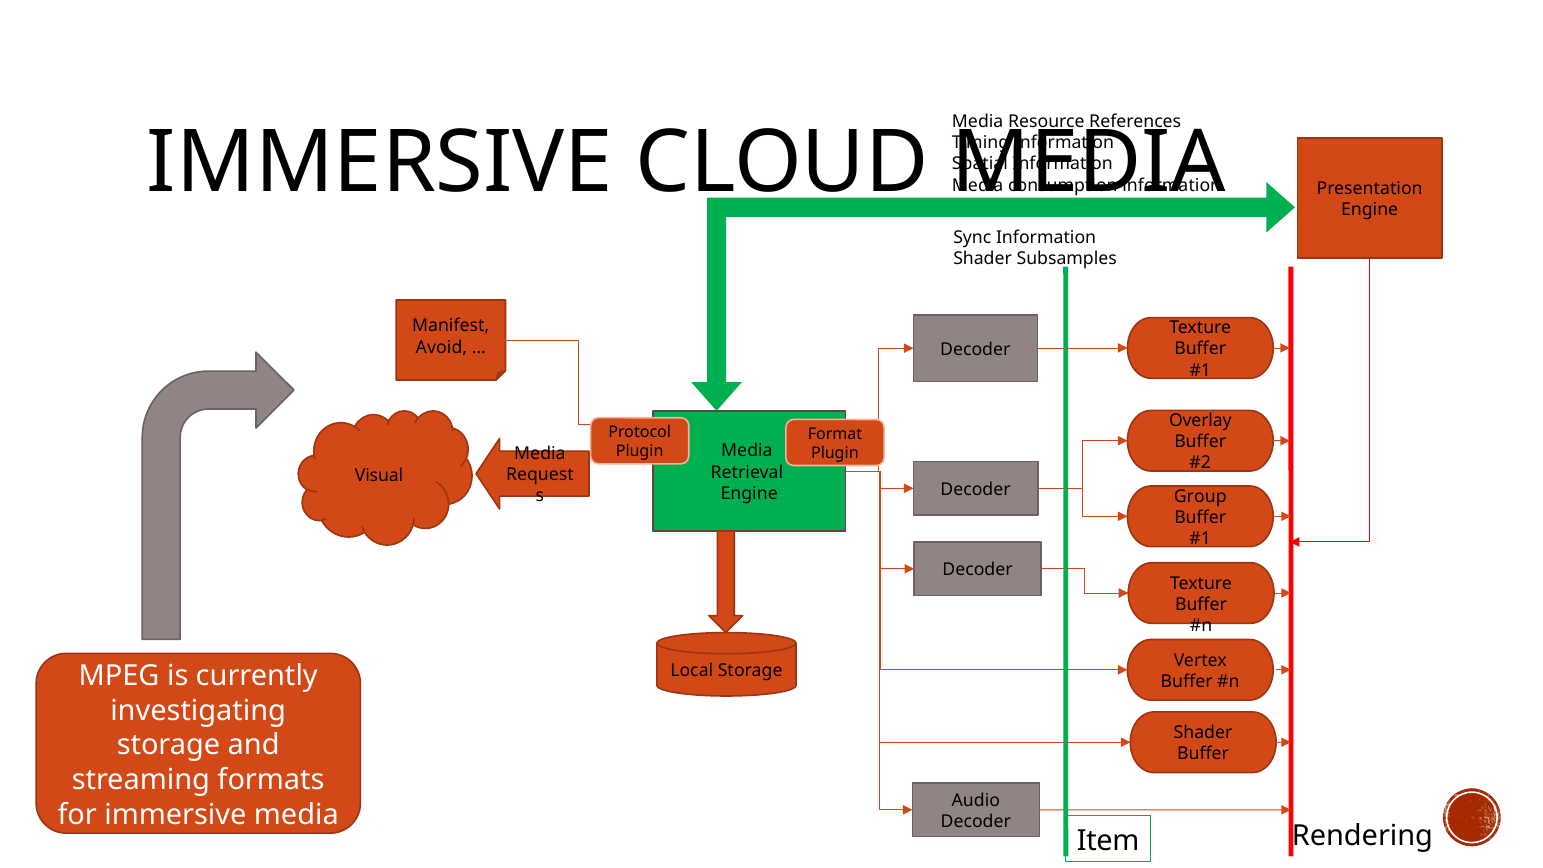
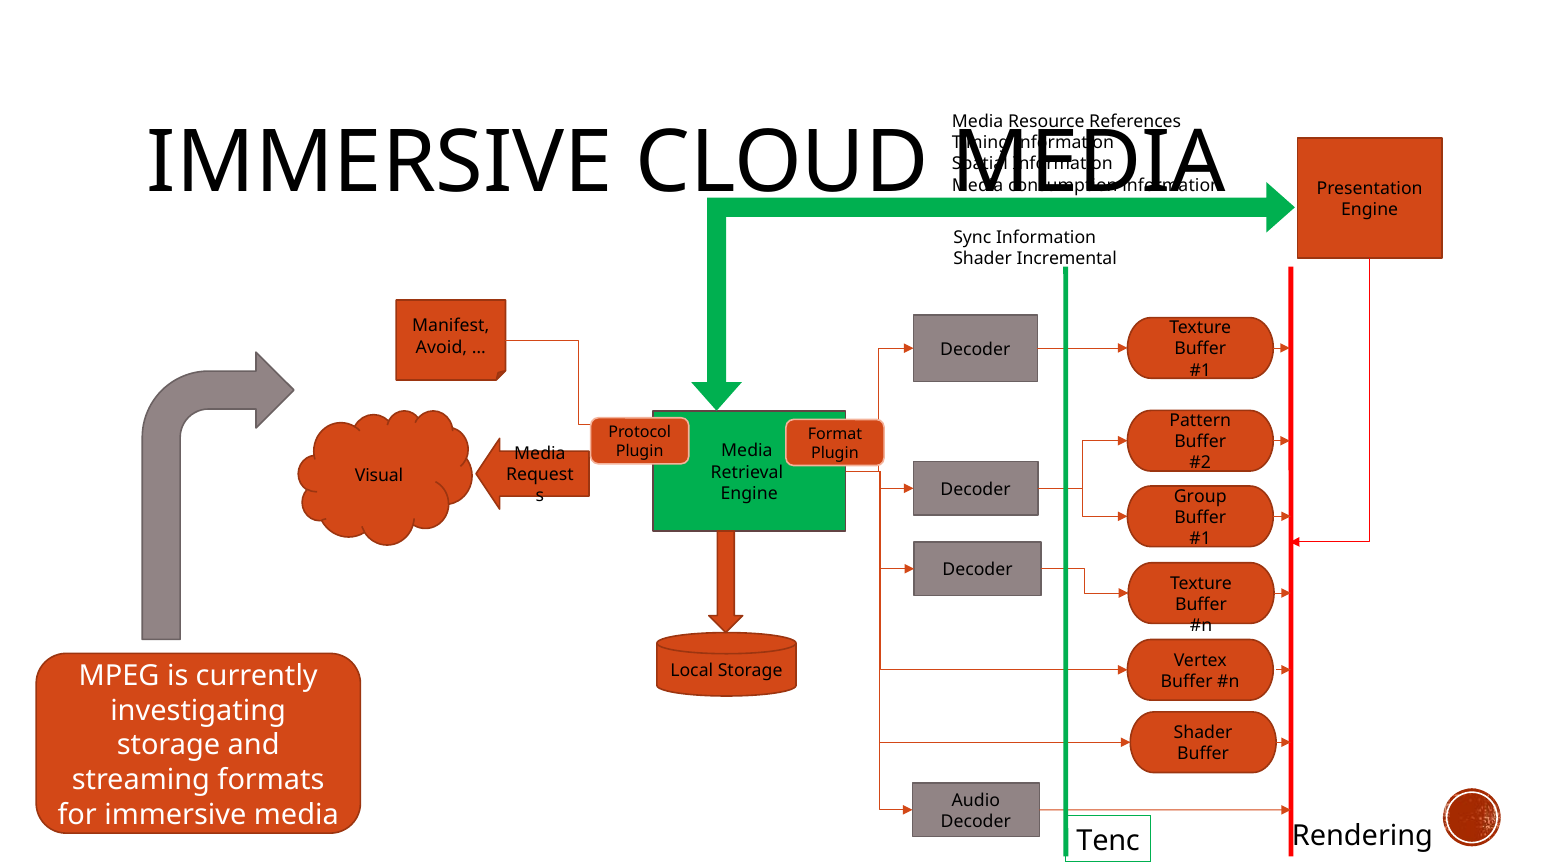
Subsamples: Subsamples -> Incremental (1067, 259)
Overlay: Overlay -> Pattern (1200, 421)
Item: Item -> Tenc (1108, 840)
